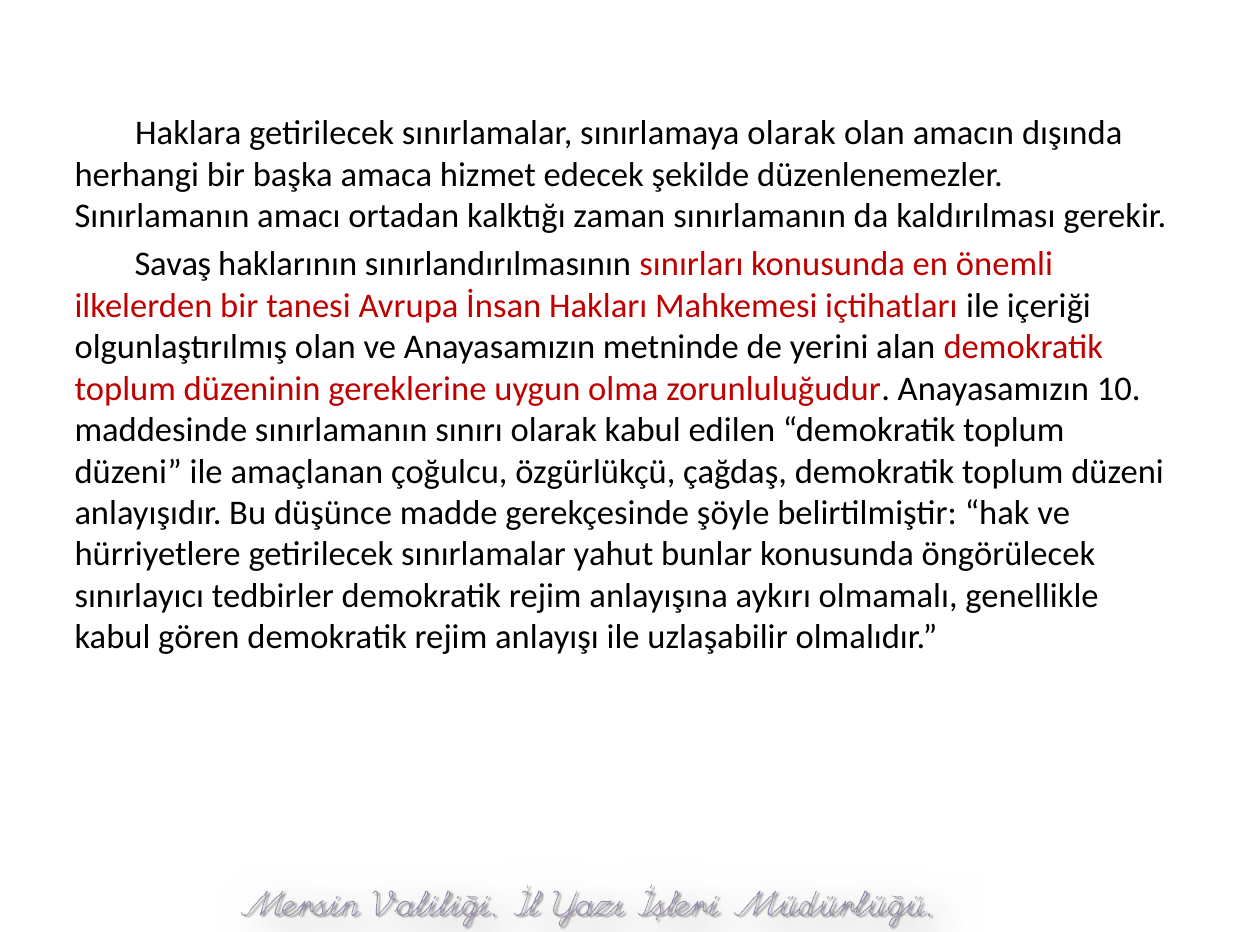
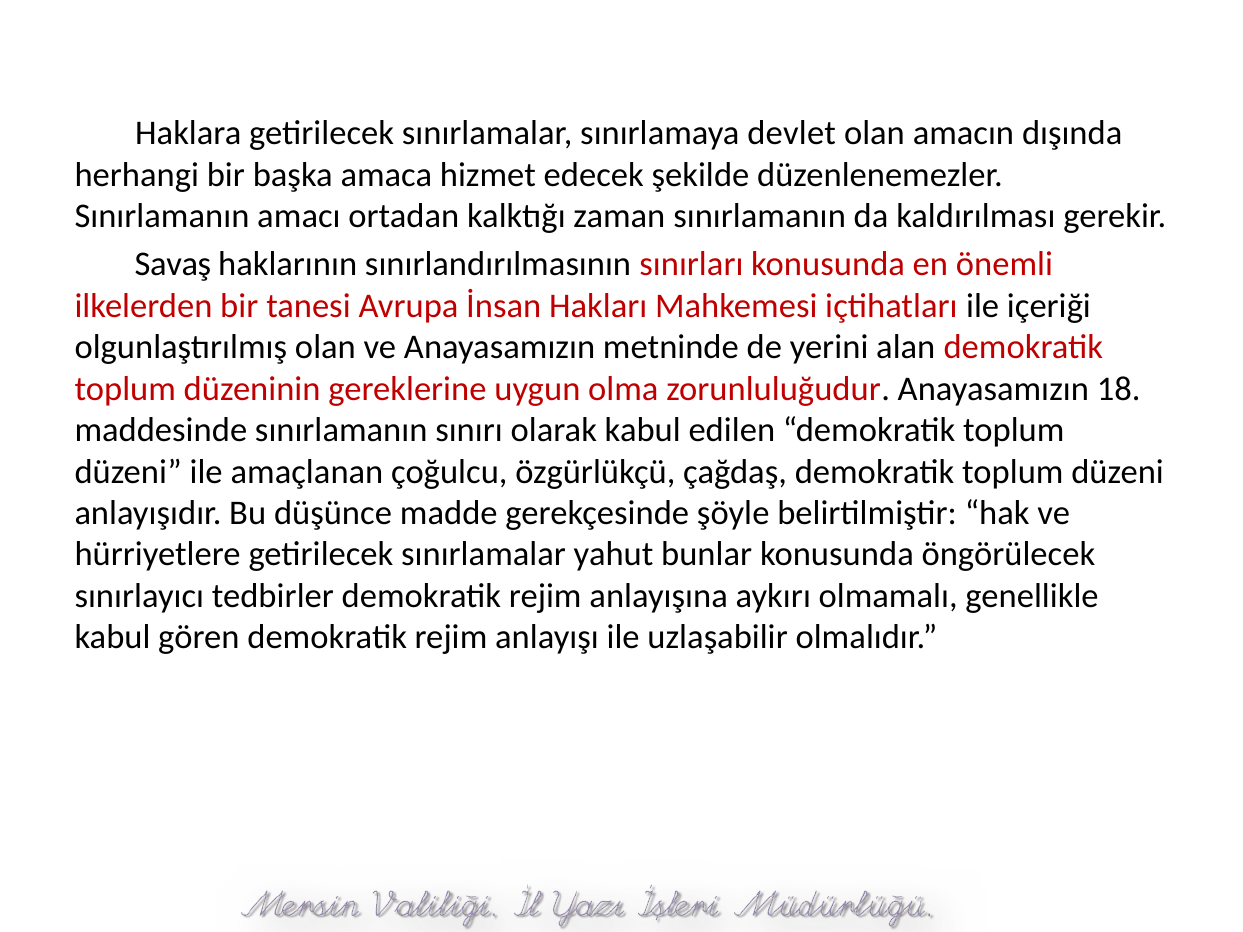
sınırlamaya olarak: olarak -> devlet (792, 133)
10: 10 -> 18 (1119, 389)
